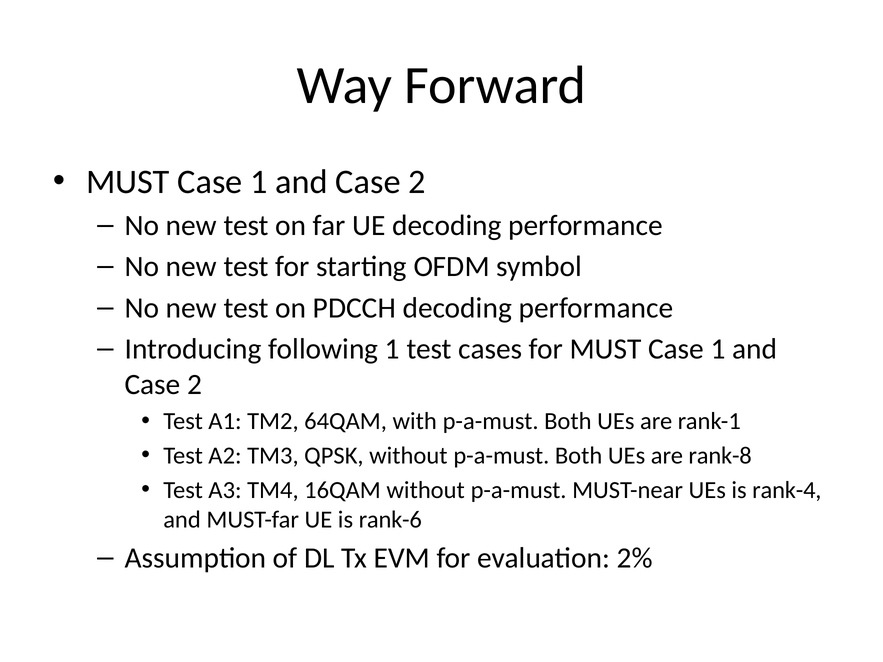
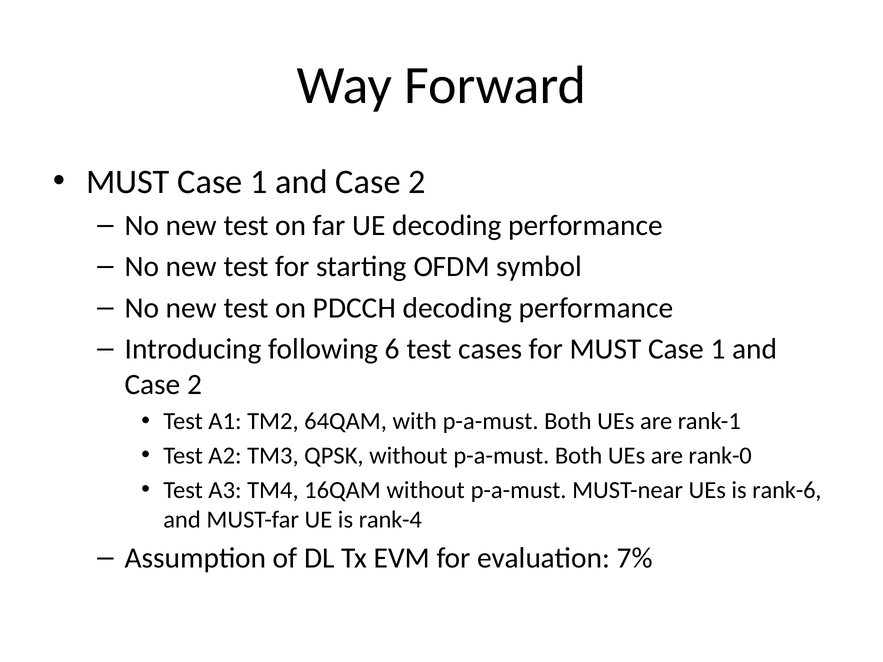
following 1: 1 -> 6 (392, 349)
rank-8: rank-8 -> rank-0 (720, 456)
rank-4: rank-4 -> rank-6 (787, 490)
rank-6: rank-6 -> rank-4 (390, 520)
2%: 2% -> 7% (635, 558)
